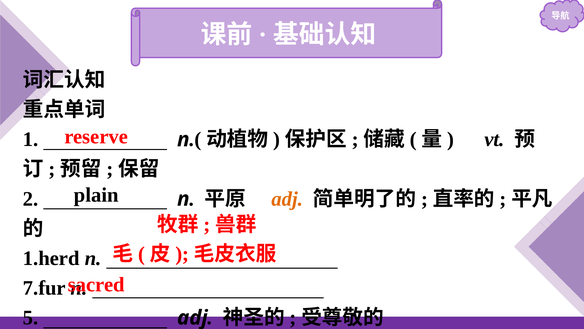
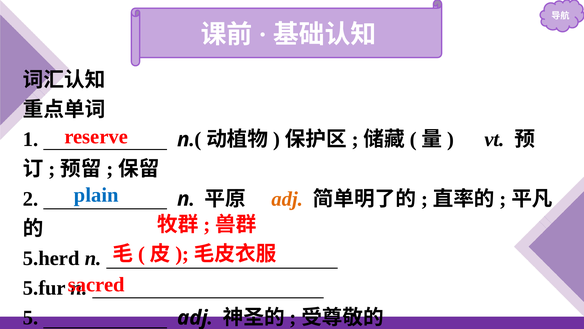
plain colour: black -> blue (96, 195)
1.herd: 1.herd -> 5.herd (51, 258)
7.fur: 7.fur -> 5.fur (44, 288)
